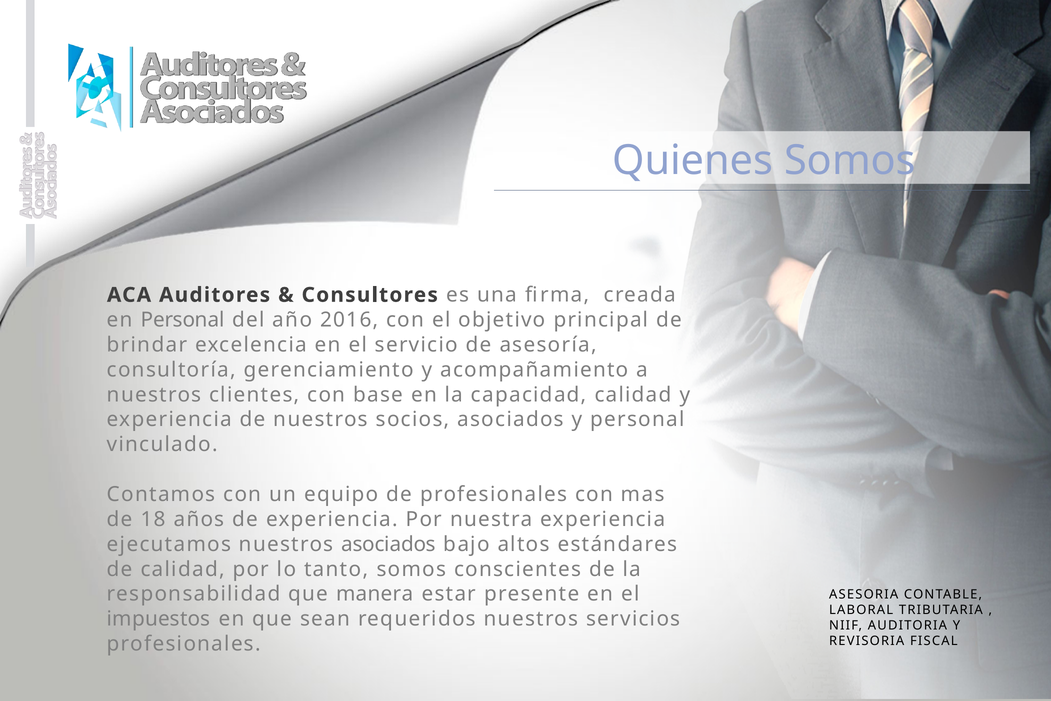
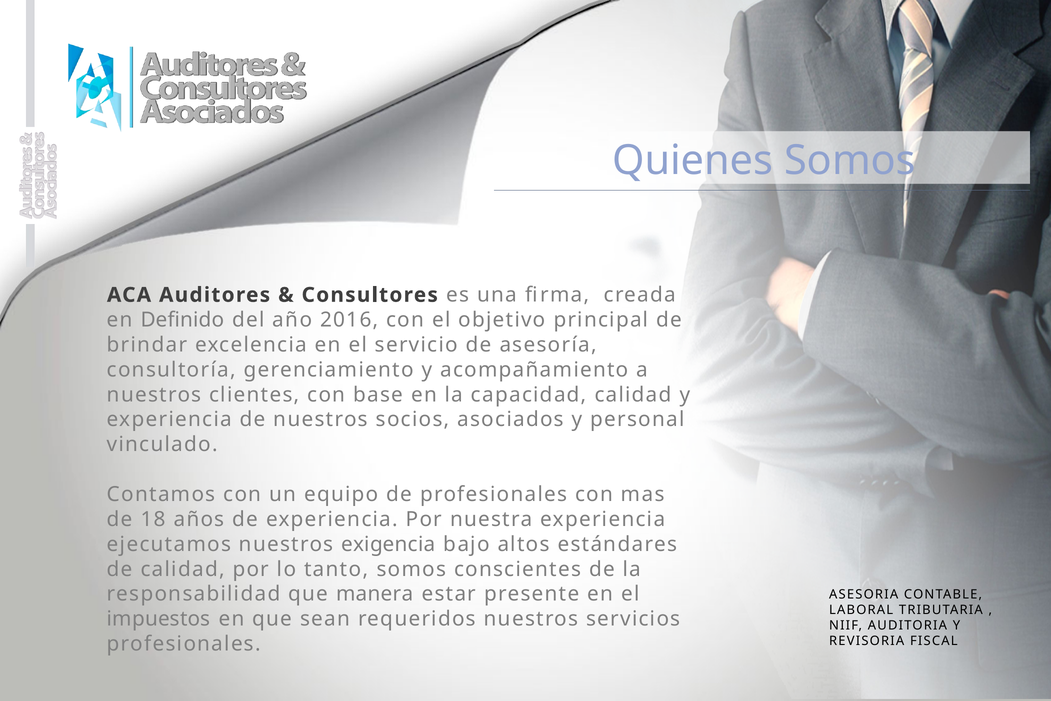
en Personal: Personal -> Definido (182, 320)
nuestros asociados: asociados -> exigencia (388, 544)
